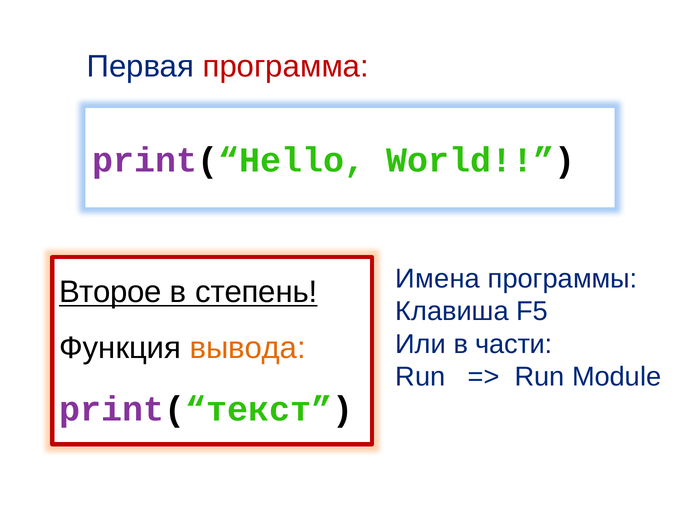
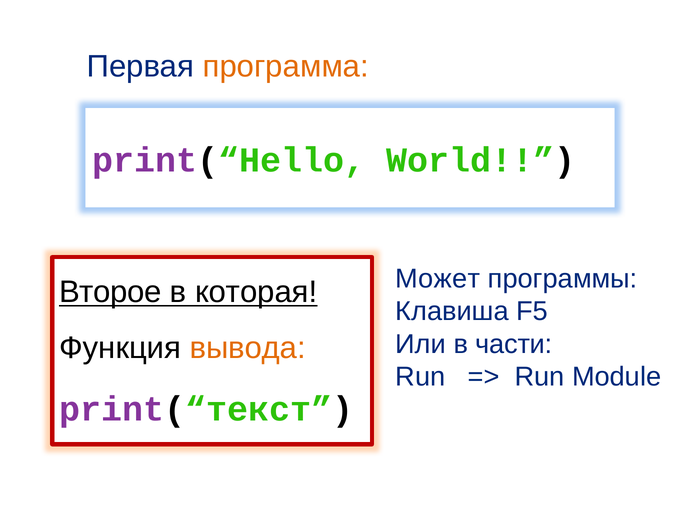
программа colour: red -> orange (286, 66)
Имена: Имена -> Может (438, 279)
степень: степень -> которая (256, 292)
